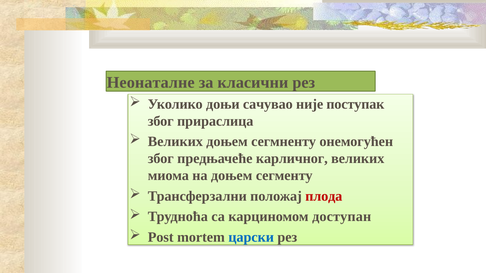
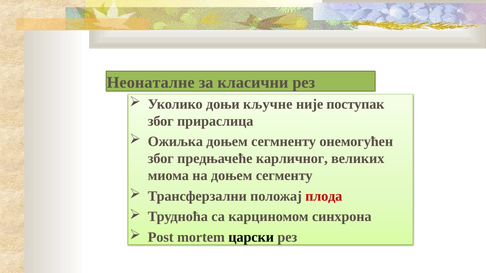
сачувао: сачувао -> кључне (268, 104)
Великих: Великих -> Ожиљка (175, 142)
доступан: доступан -> синхрона (342, 217)
царски colour: blue -> black (251, 237)
